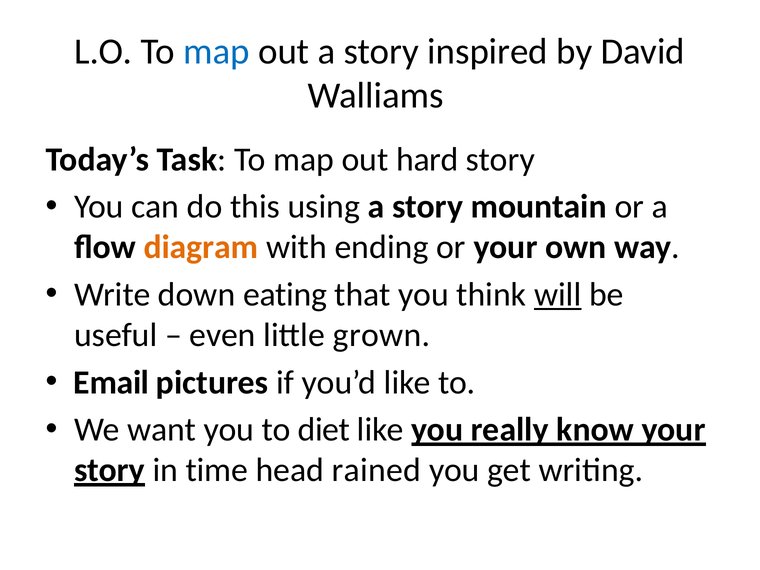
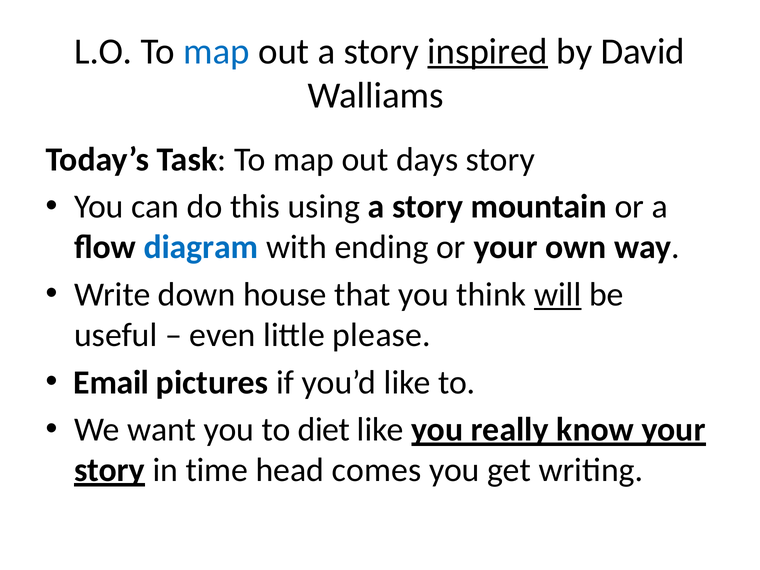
inspired underline: none -> present (488, 51)
hard: hard -> days (427, 159)
diagram colour: orange -> blue (201, 247)
eating: eating -> house (285, 295)
grown: grown -> please (382, 335)
rained: rained -> comes (377, 470)
